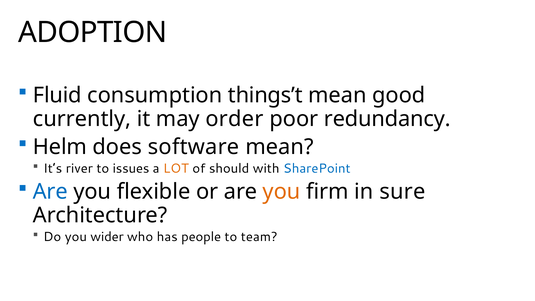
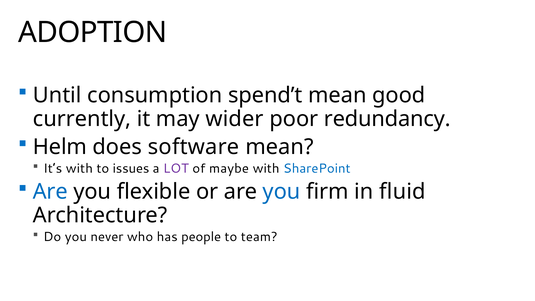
Fluid: Fluid -> Until (57, 95)
things’t: things’t -> spend’t (265, 95)
order: order -> wider (235, 119)
It’s river: river -> with (79, 168)
LOT colour: orange -> purple (176, 168)
should: should -> maybe (229, 168)
you colour: orange -> blue (282, 192)
sure: sure -> fluid (402, 192)
wider: wider -> never (107, 237)
